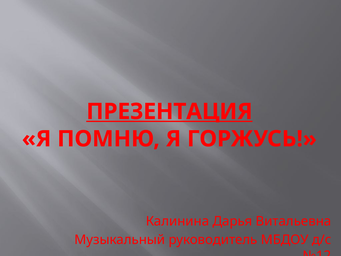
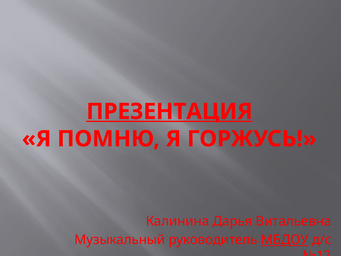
МБДОУ underline: none -> present (285, 240)
